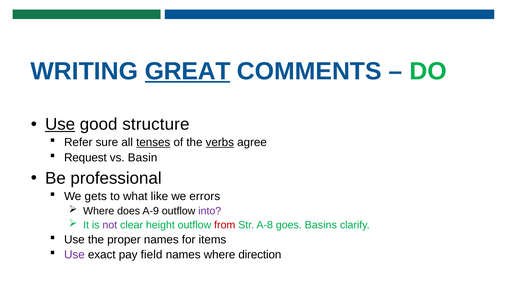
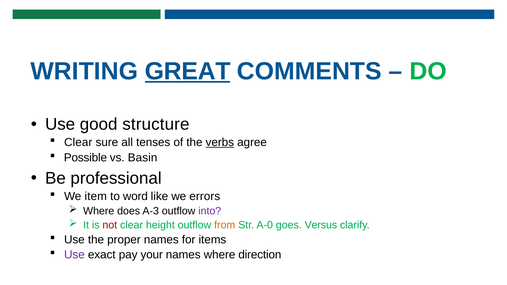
Use underline: present -> none (60, 124)
Refer: Refer -> Clear (78, 143)
tenses underline: present -> none (153, 143)
Request: Request -> Possible (85, 158)
gets: gets -> item (96, 196)
what: what -> word (135, 196)
A-9: A-9 -> A-3 (151, 211)
not colour: purple -> red (110, 225)
from colour: red -> orange (225, 225)
A-8: A-8 -> A-0 (265, 225)
Basins: Basins -> Versus (321, 225)
field: field -> your (152, 255)
